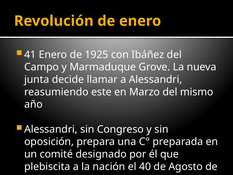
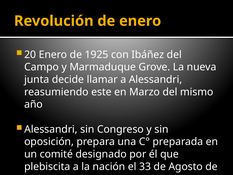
41: 41 -> 20 (30, 55)
40: 40 -> 33 (145, 166)
